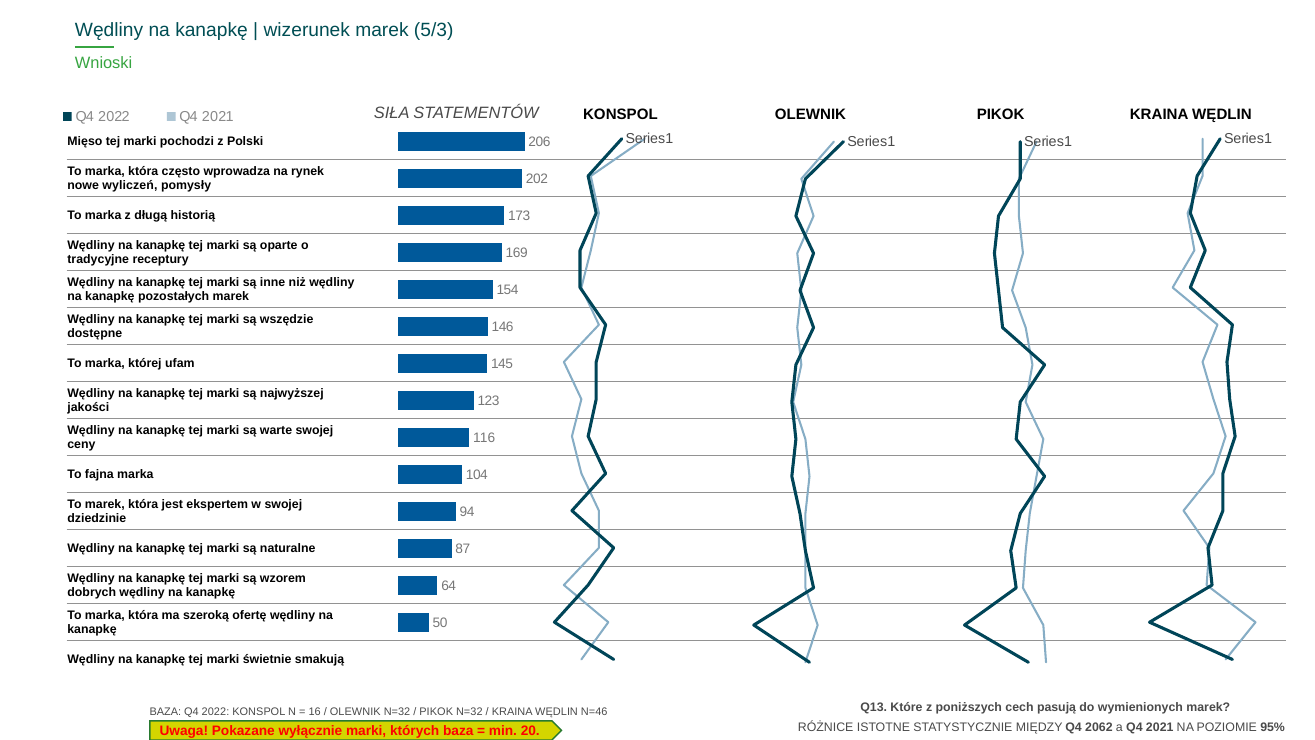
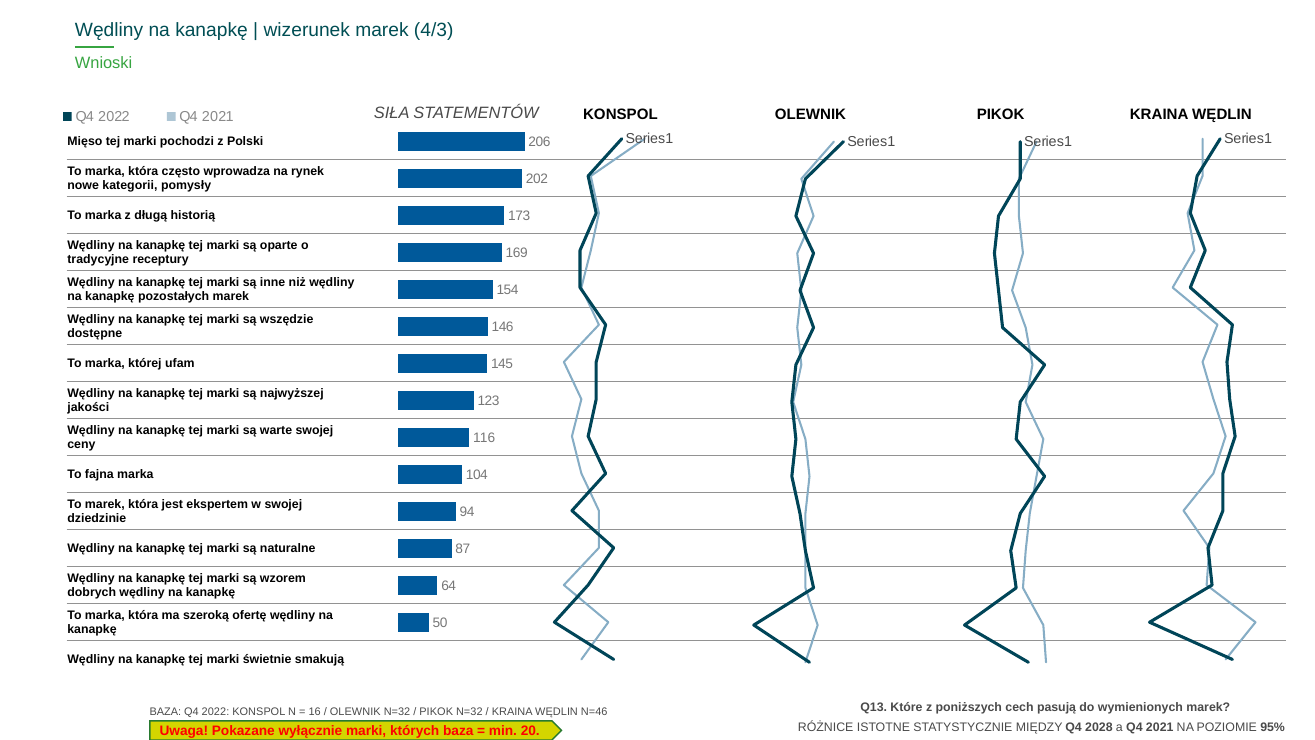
5/3: 5/3 -> 4/3 (434, 31)
wyliczeń: wyliczeń -> kategorii (130, 185)
2062: 2062 -> 2028 (1099, 727)
